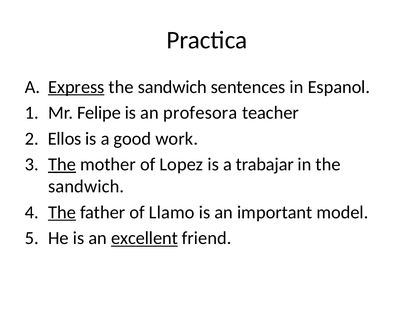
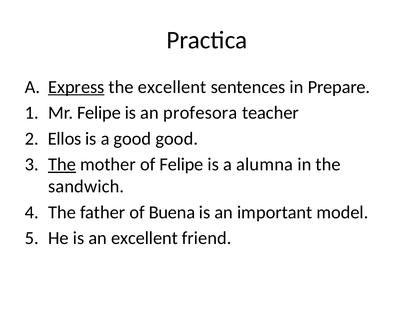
sandwich: sandwich -> excellent (172, 87)
Espanol: Espanol -> Prepare (339, 87)
good work: work -> good (177, 138)
of Lopez: Lopez -> Felipe (181, 164)
trabajar: trabajar -> alumna (265, 164)
The underline: present -> none (62, 212)
Llamo: Llamo -> Buena (172, 212)
excellent underline: present -> none (145, 238)
